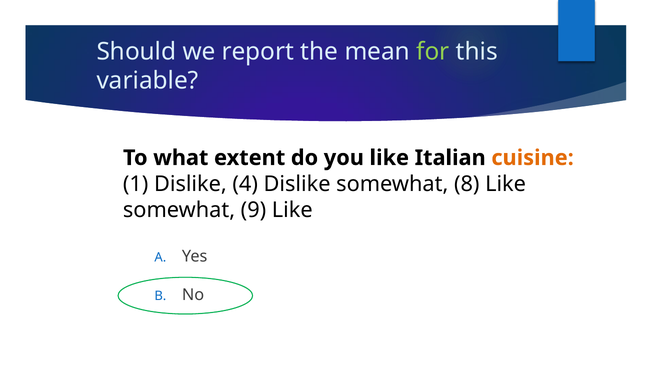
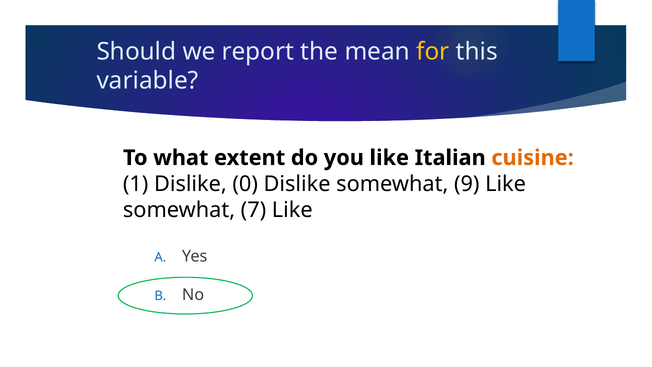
for colour: light green -> yellow (433, 51)
4: 4 -> 0 (245, 184)
8: 8 -> 9 (467, 184)
9: 9 -> 7 (253, 210)
